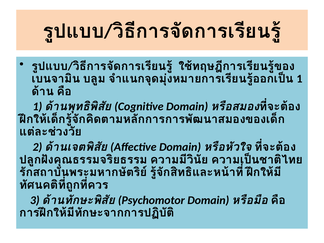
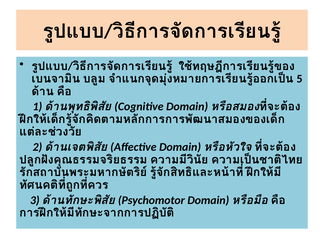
1: 1 -> 5 (299, 79)
